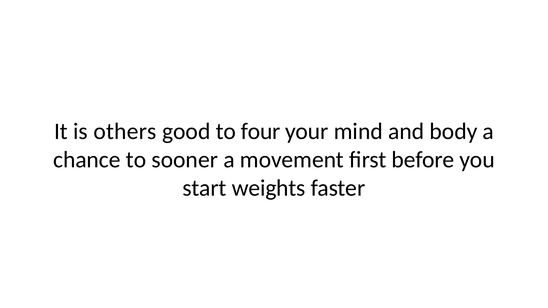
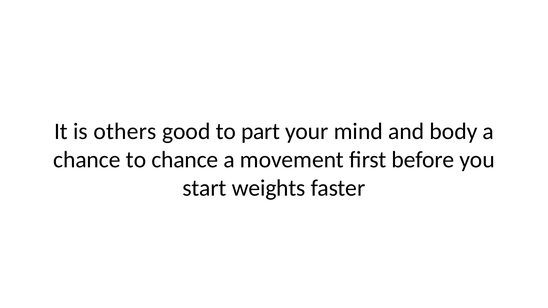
four: four -> part (261, 132)
to sooner: sooner -> chance (185, 160)
